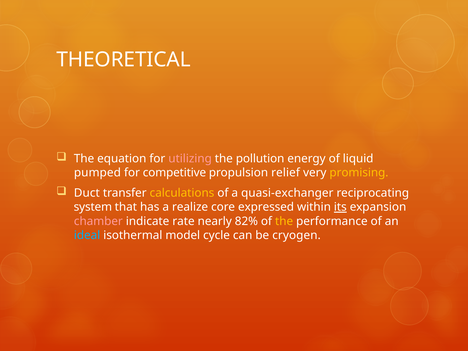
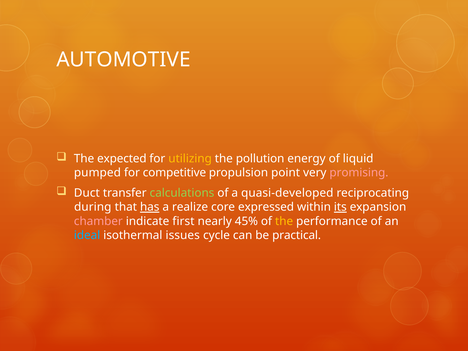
THEORETICAL: THEORETICAL -> AUTOMOTIVE (124, 60)
equation: equation -> expected (122, 159)
utilizing colour: pink -> yellow (190, 159)
relief: relief -> point (286, 173)
promising colour: yellow -> pink (359, 173)
calculations colour: yellow -> light green (182, 193)
quasi-exchanger: quasi-exchanger -> quasi-developed (287, 193)
system: system -> during (93, 207)
has underline: none -> present (150, 207)
rate: rate -> first (183, 221)
82%: 82% -> 45% (246, 221)
model: model -> issues (183, 235)
cryogen: cryogen -> practical (297, 235)
